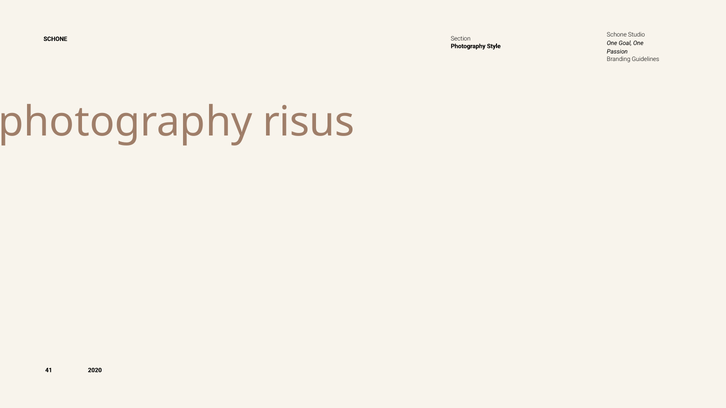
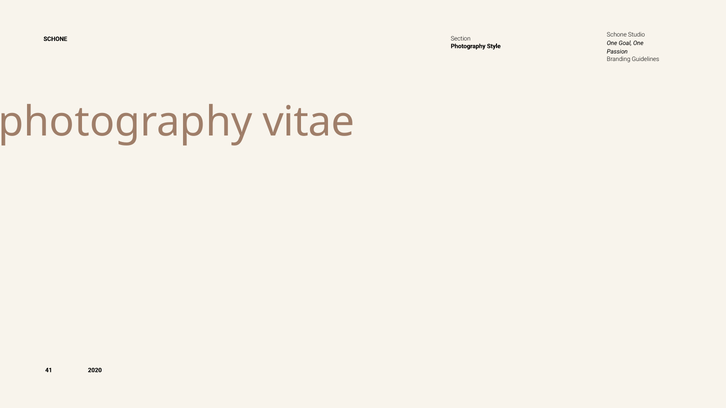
risus: risus -> vitae (309, 122)
